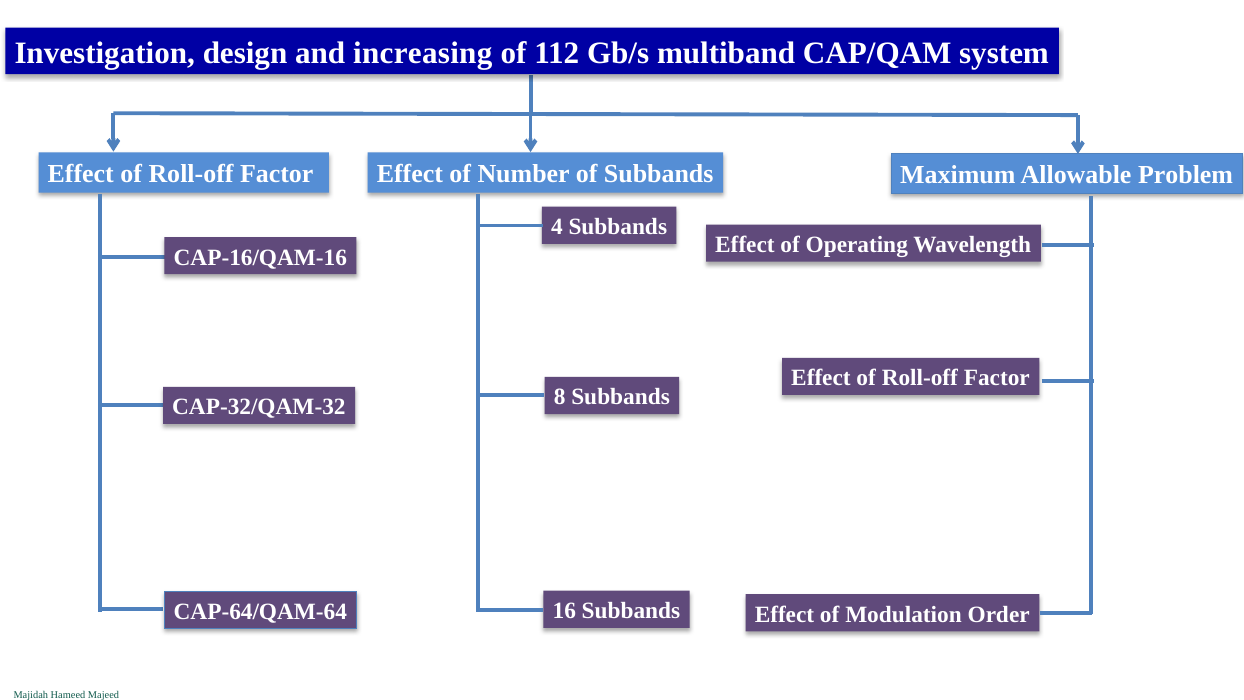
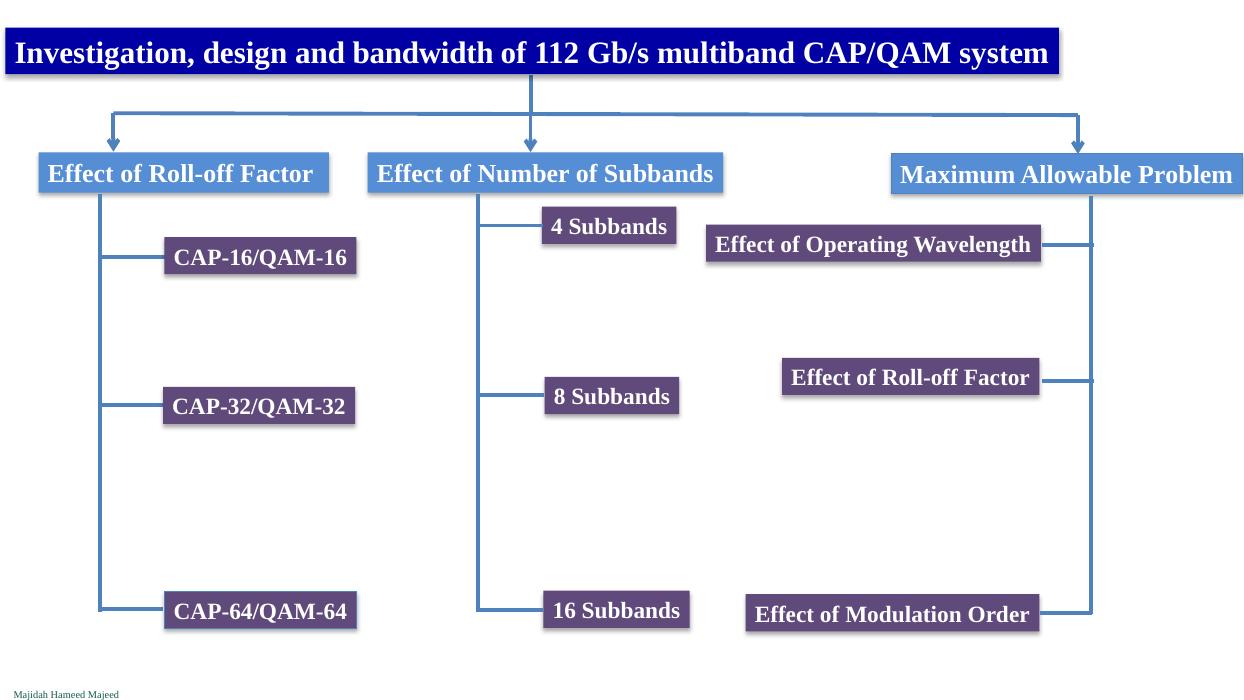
increasing: increasing -> bandwidth (423, 53)
